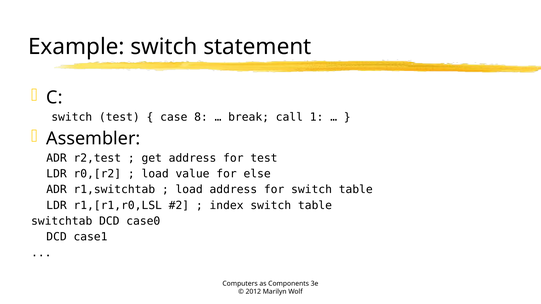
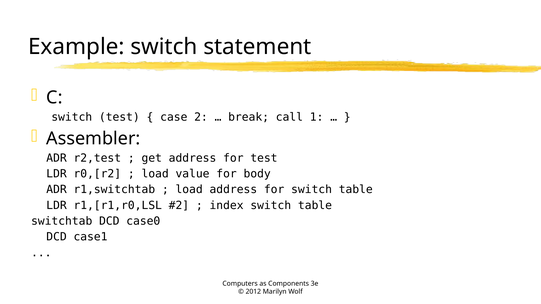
8: 8 -> 2 (201, 117)
else: else -> body (257, 174)
